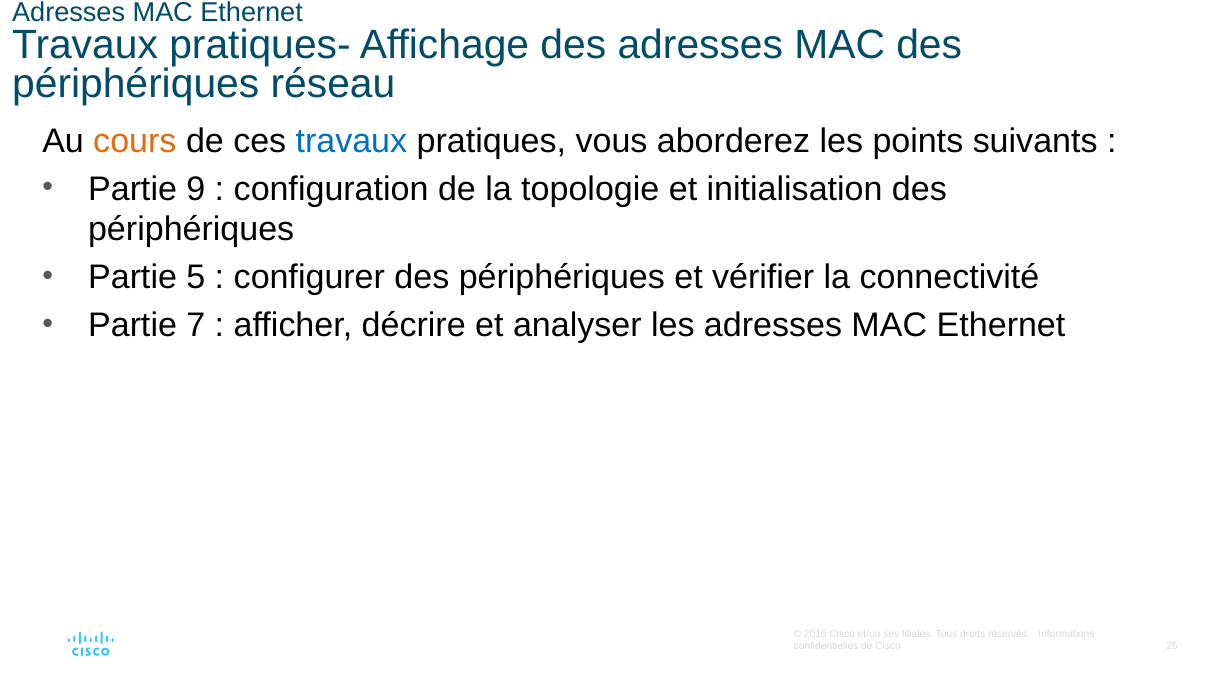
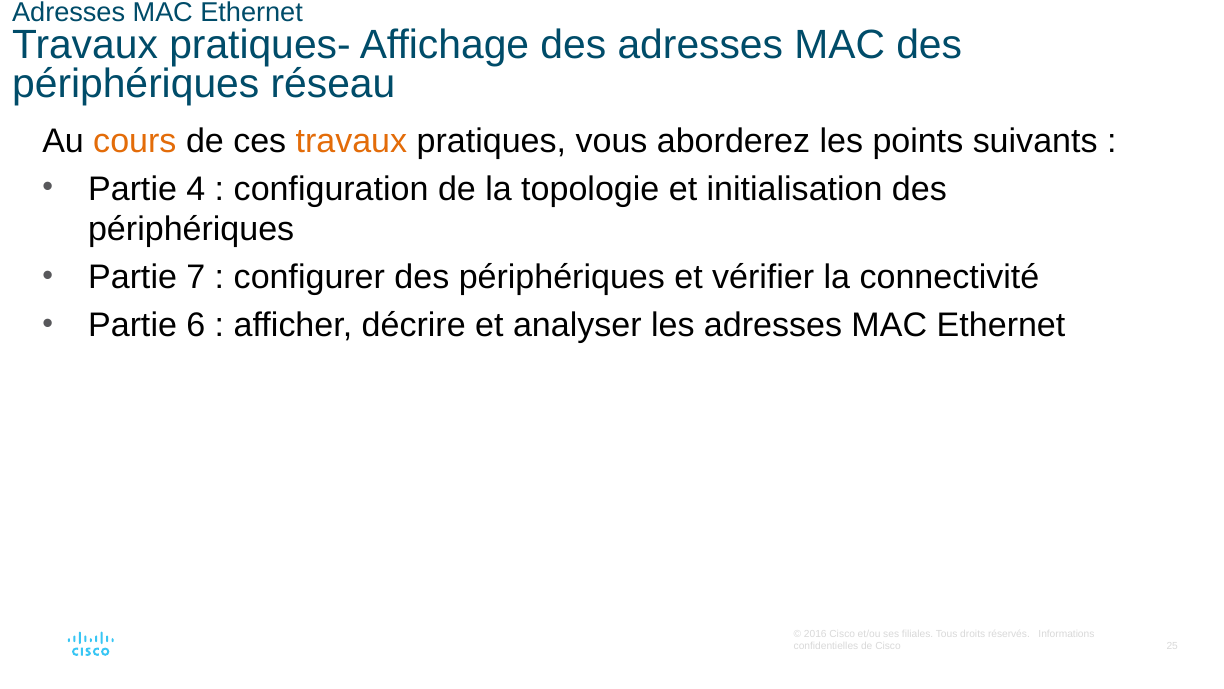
travaux colour: blue -> orange (351, 141)
9: 9 -> 4 (196, 189)
5: 5 -> 7 (196, 277)
7: 7 -> 6 (196, 325)
